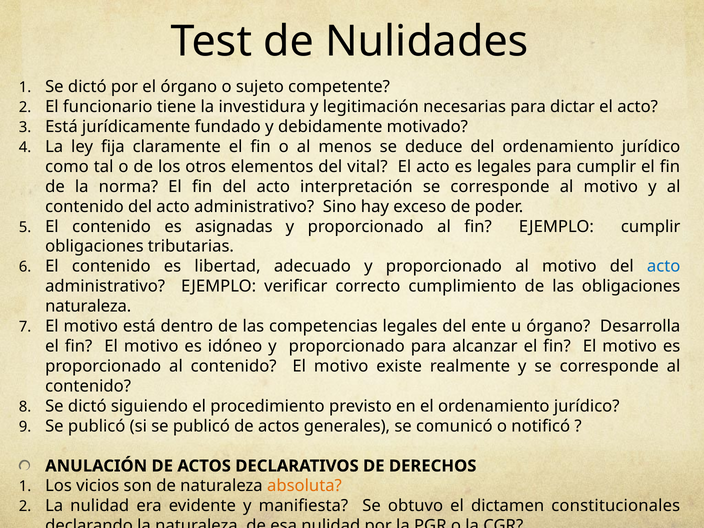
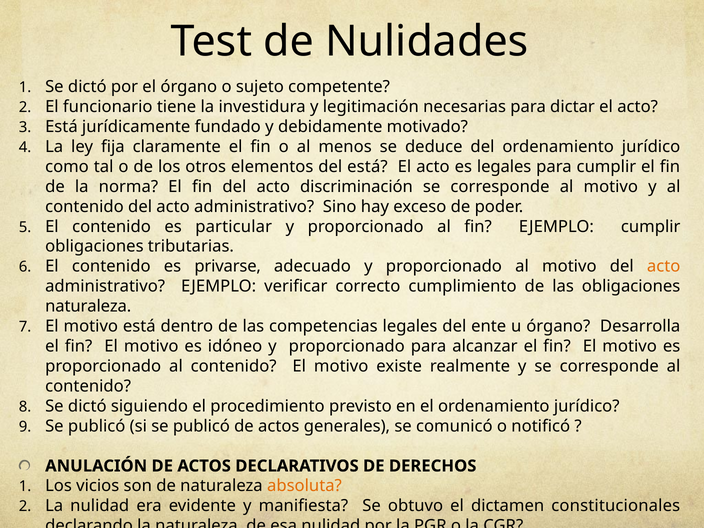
del vital: vital -> está (367, 167)
interpretación: interpretación -> discriminación (356, 187)
asignadas: asignadas -> particular (234, 227)
libertad: libertad -> privarse (228, 266)
acto colour: blue -> orange (664, 266)
